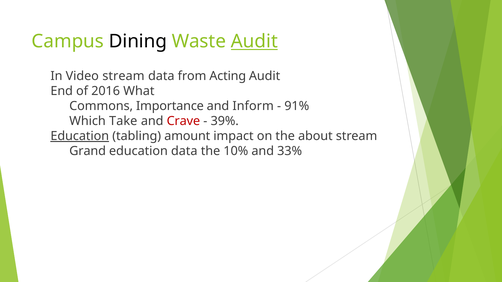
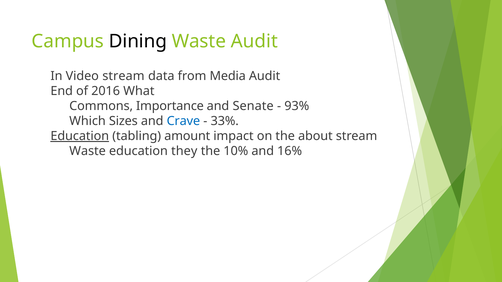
Audit underline: present -> none (254, 41)
Acting: Acting -> Media (228, 76)
Inform: Inform -> Senate (253, 106)
91%: 91% -> 93% (297, 106)
Take: Take -> Sizes (123, 121)
Crave colour: red -> blue (183, 121)
39%: 39% -> 33% (225, 121)
Grand: Grand -> Waste (88, 151)
education data: data -> they (184, 151)
33%: 33% -> 16% (290, 151)
